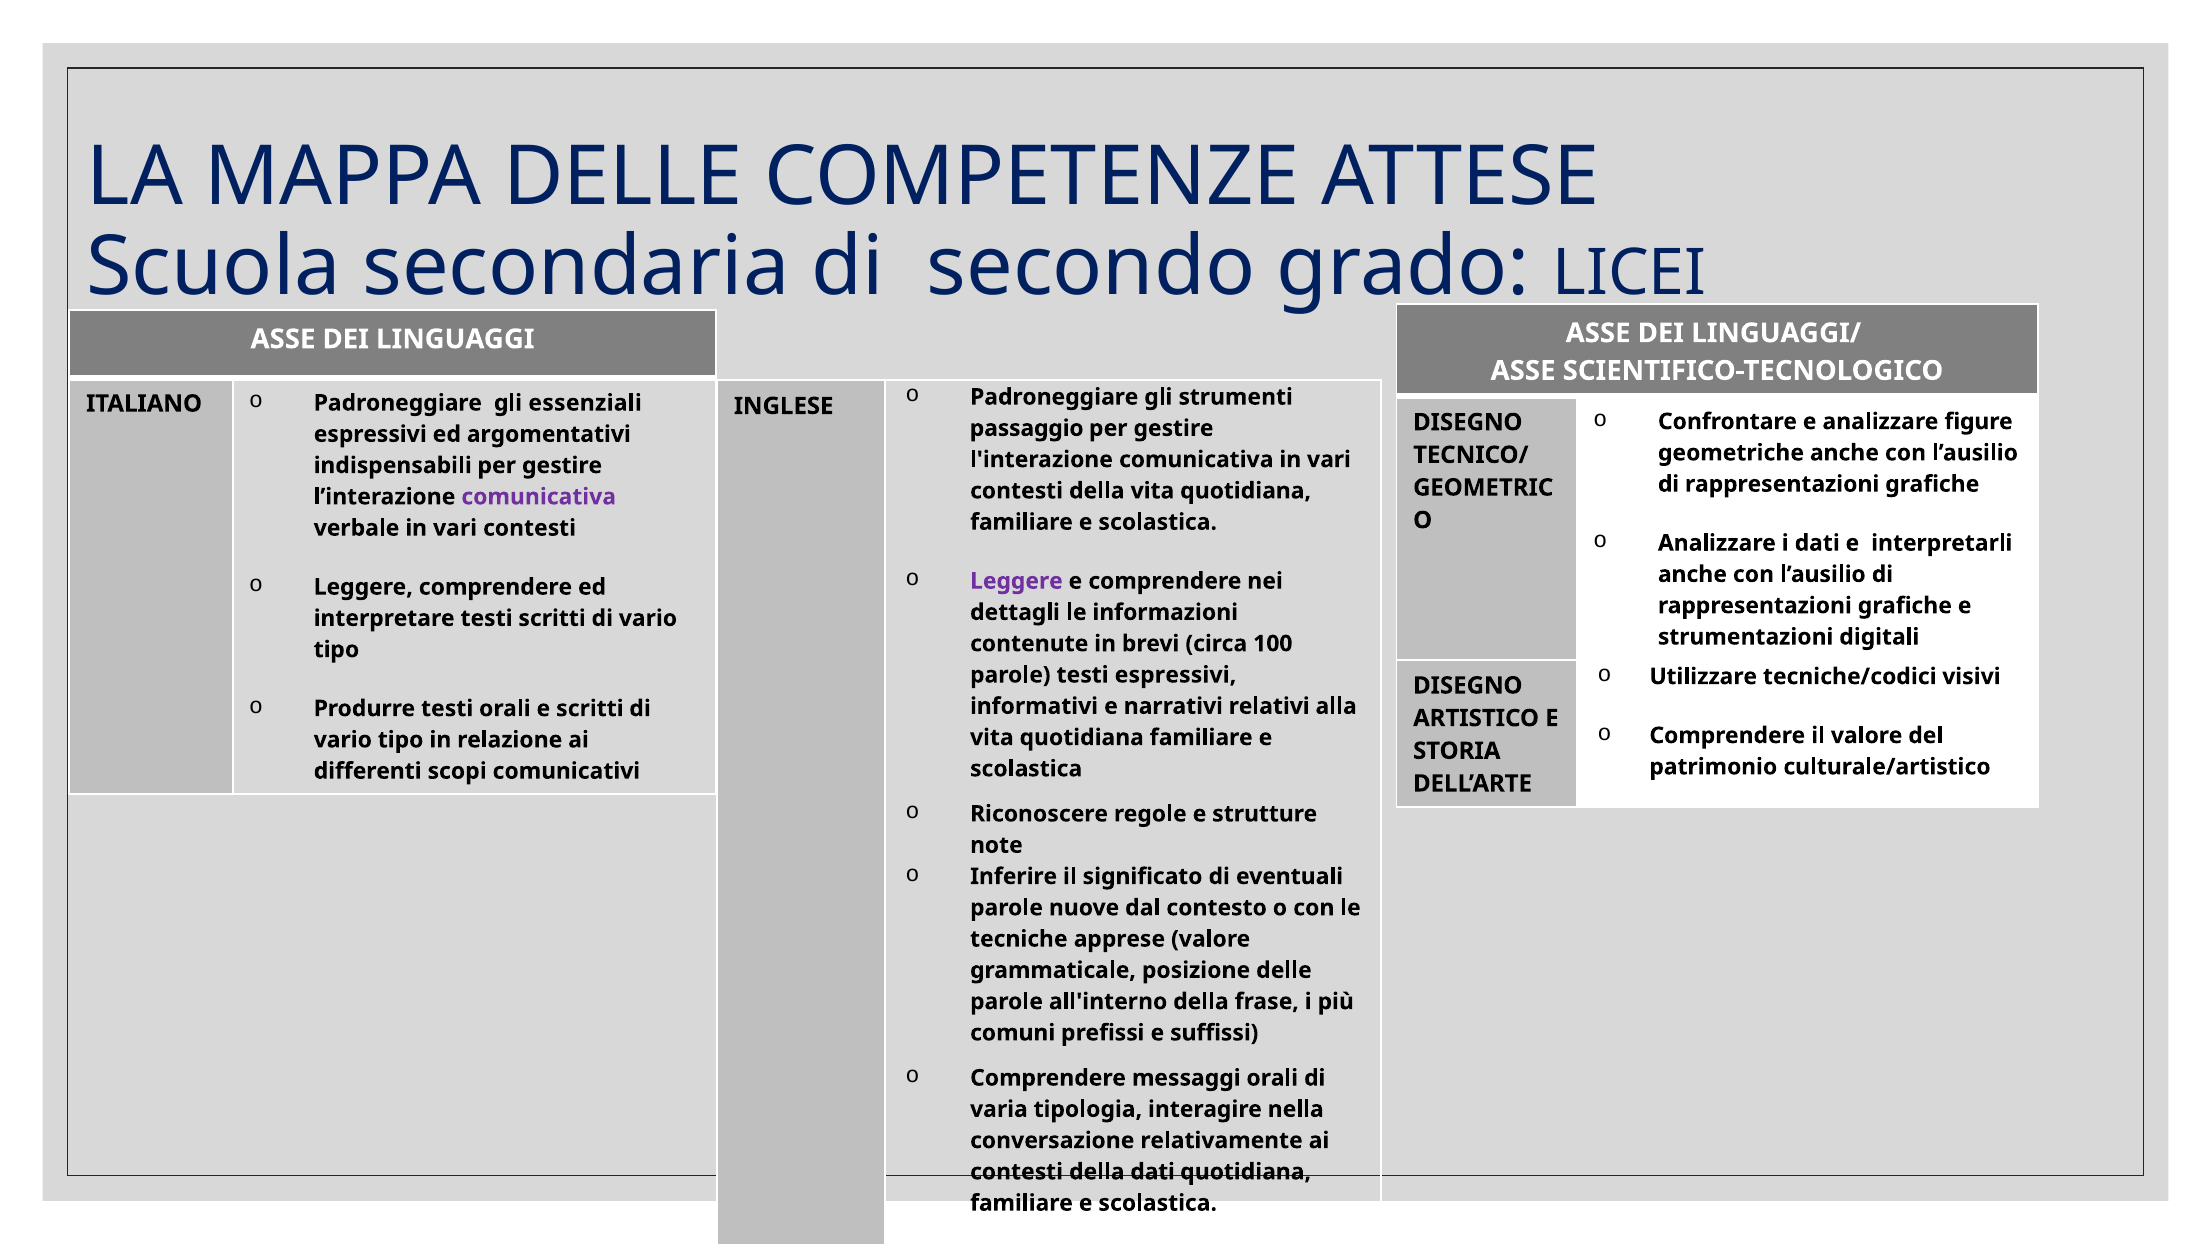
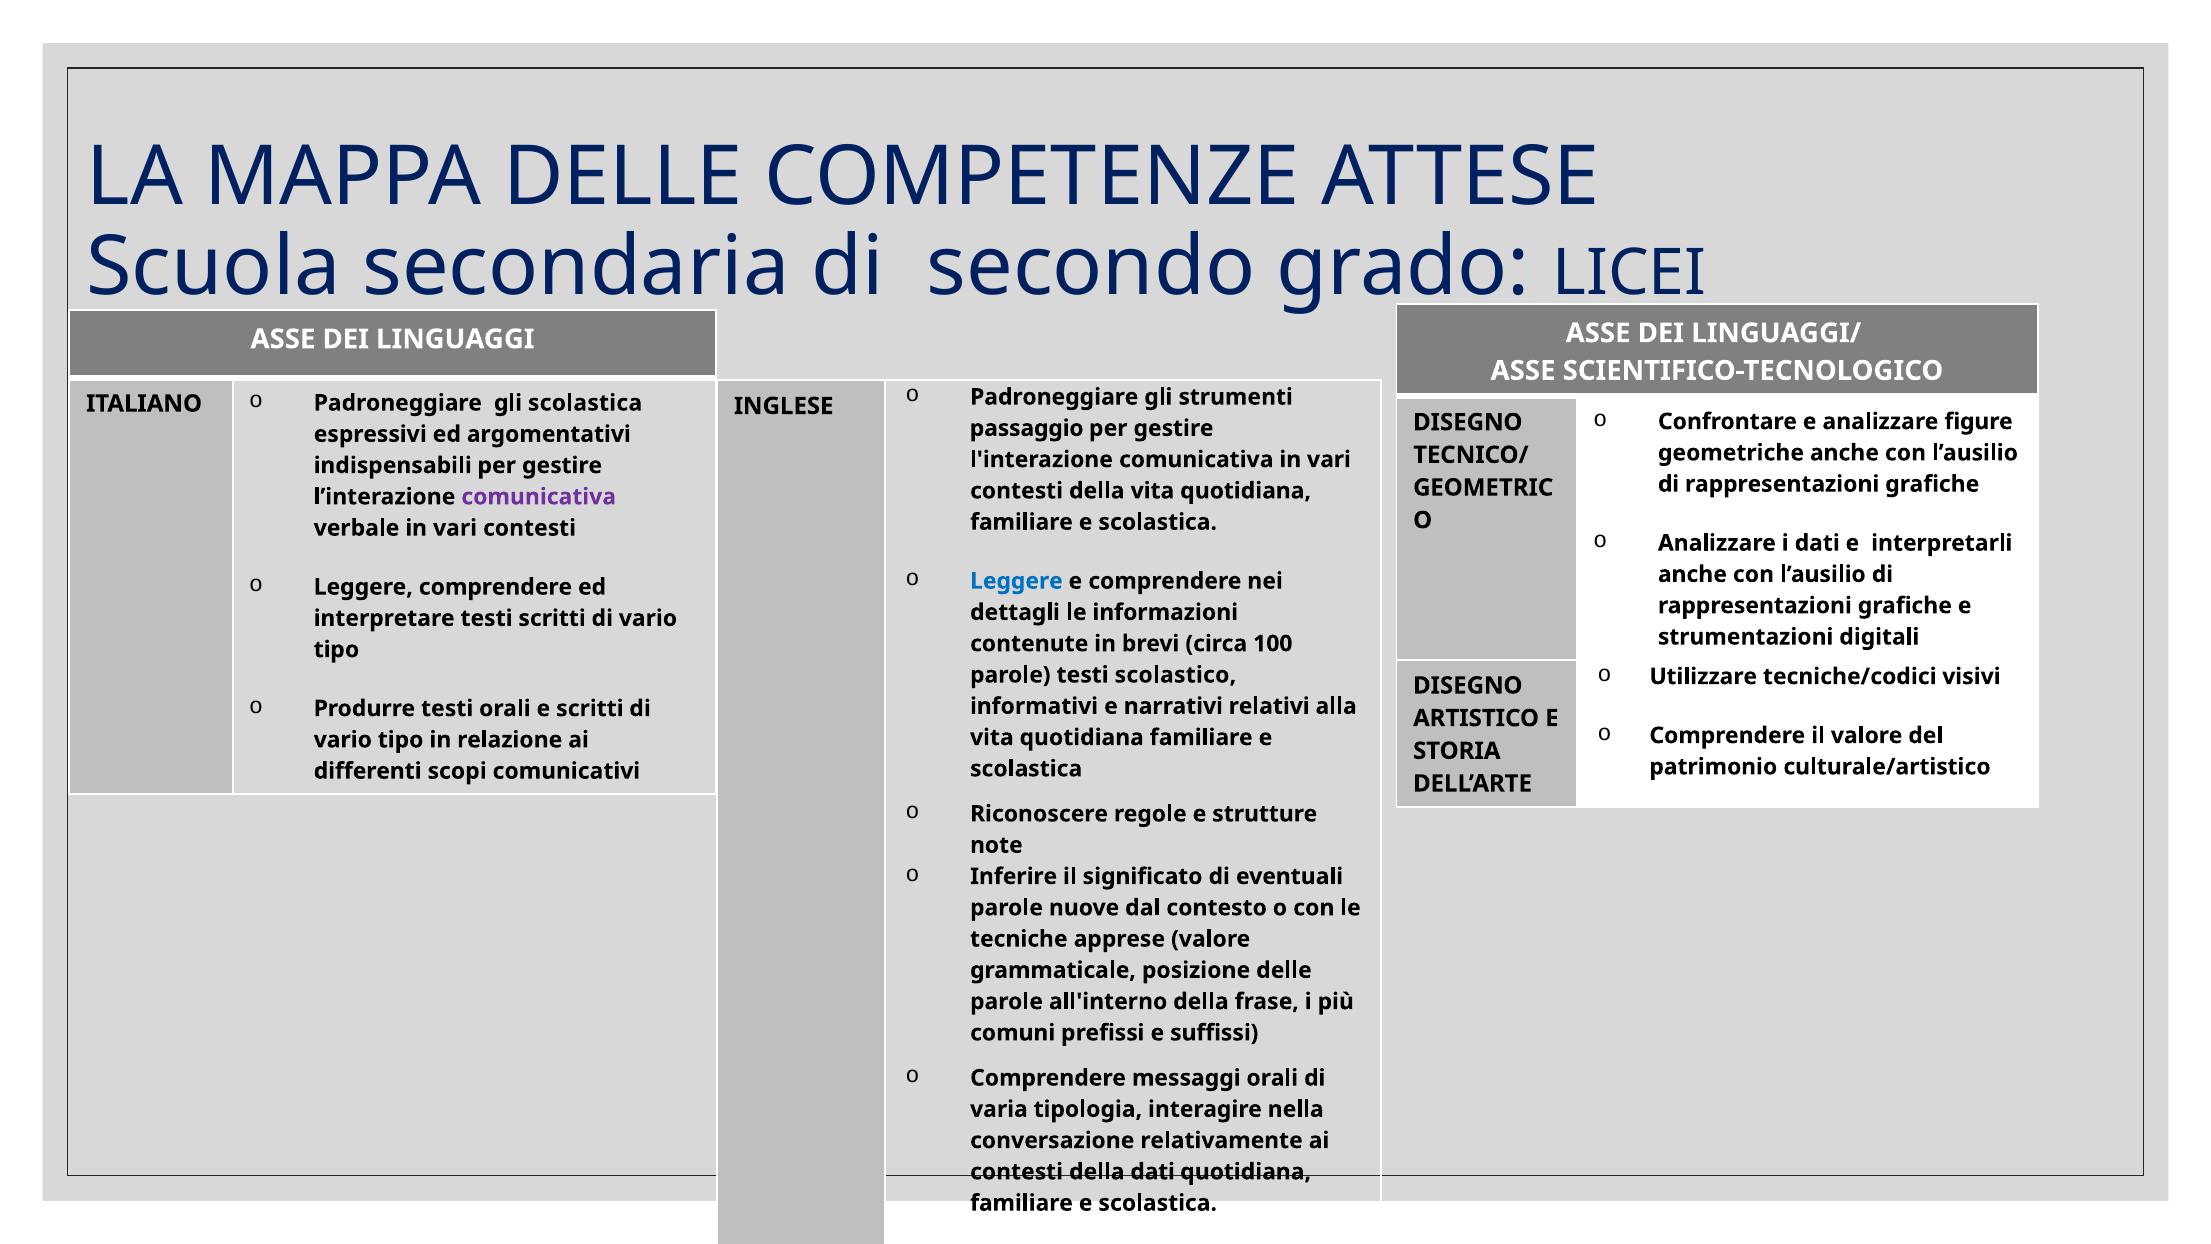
gli essenziali: essenziali -> scolastica (585, 403)
Leggere colour: purple -> blue (1016, 581)
testi espressivi: espressivi -> scolastico (1175, 675)
